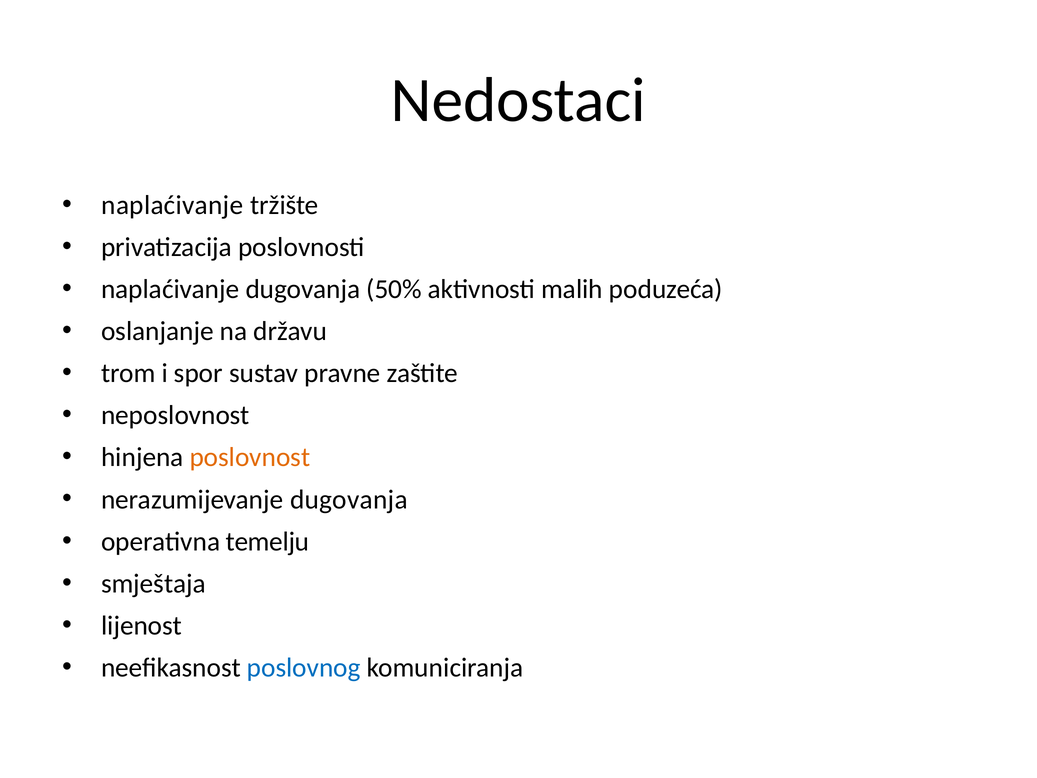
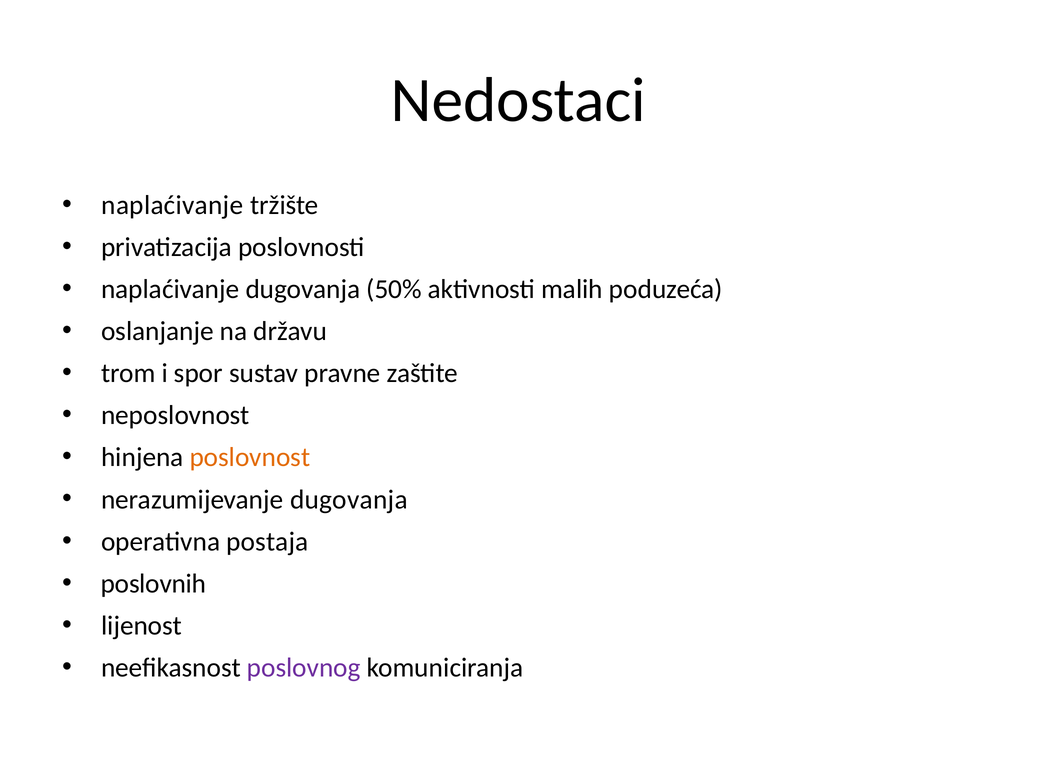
temelju: temelju -> postaja (267, 541)
smještaja: smještaja -> poslovnih (153, 583)
poslovnog colour: blue -> purple (304, 668)
